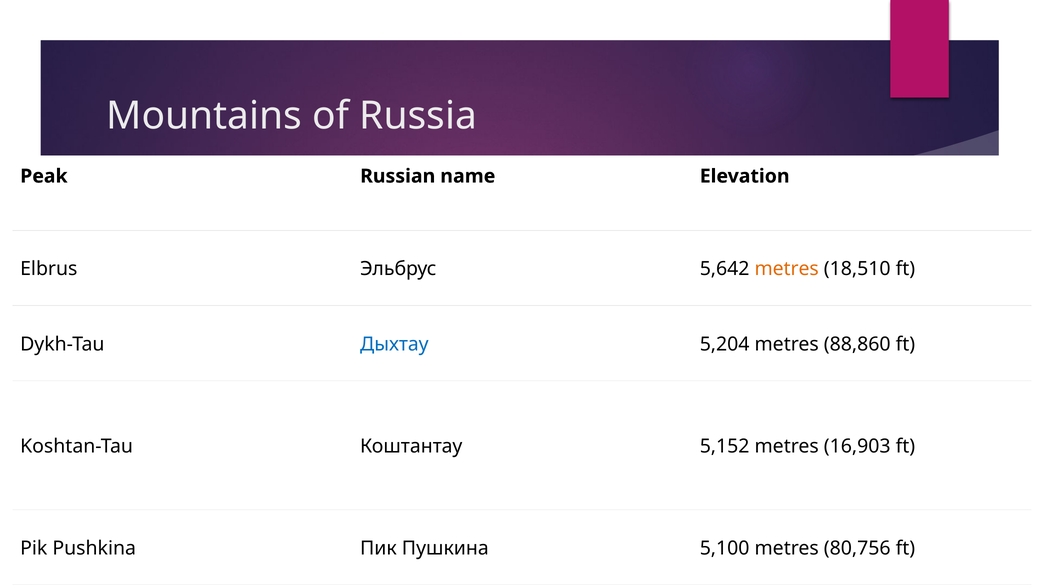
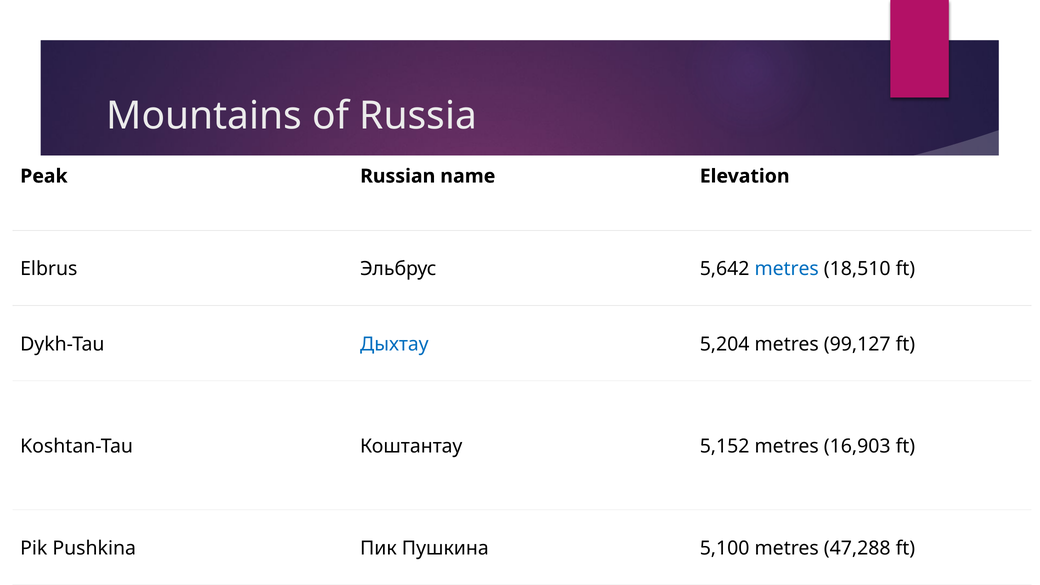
metres colour: orange -> blue (787, 269)
88,860: 88,860 -> 99,127 (857, 344)
80,756: 80,756 -> 47,288 (857, 548)
